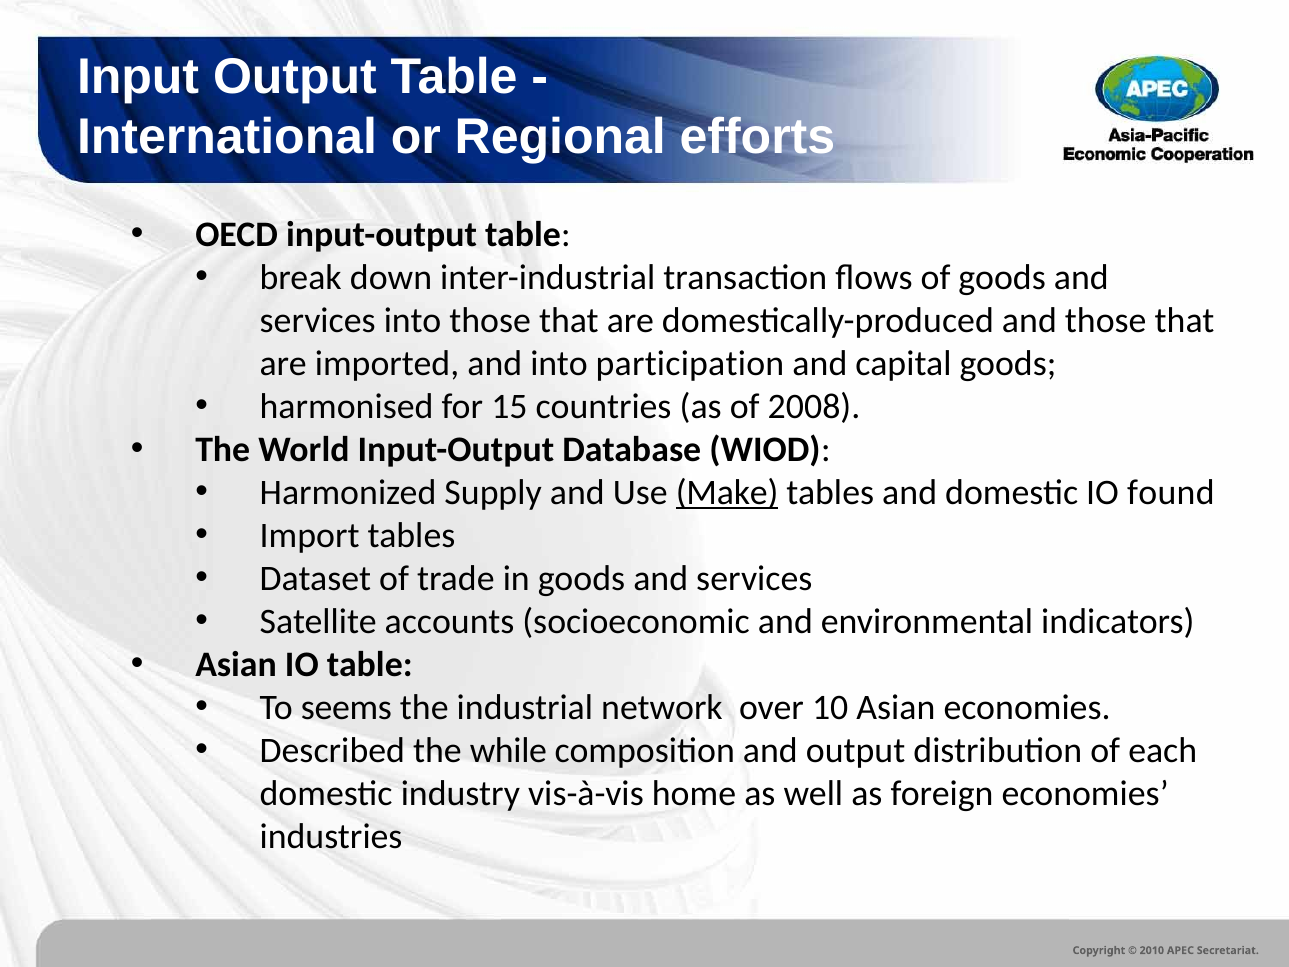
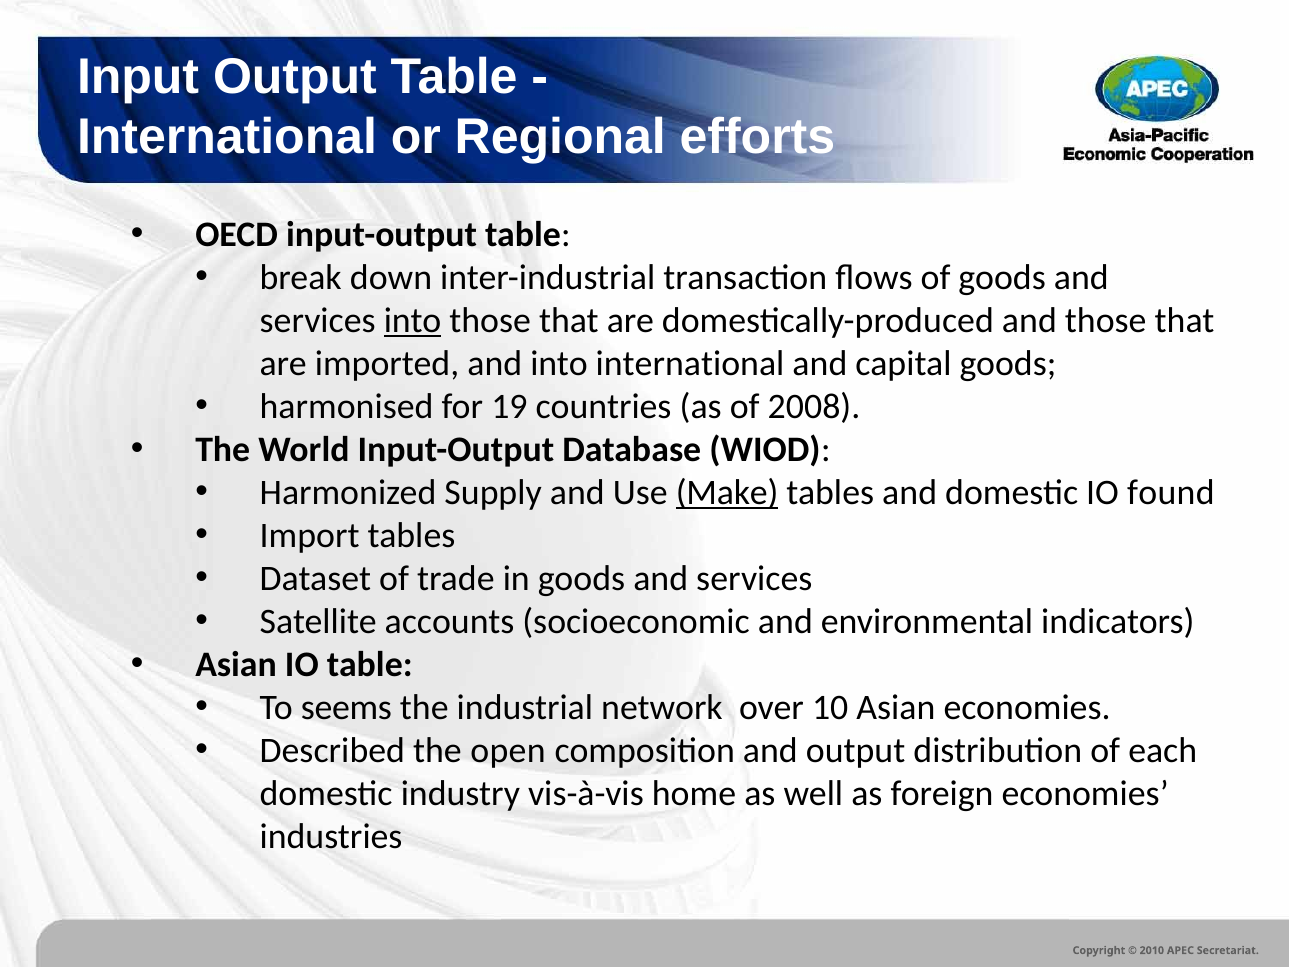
into underline: none -> present (413, 320)
into participation: participation -> international (690, 363)
15: 15 -> 19 (509, 406)
while: while -> open (508, 750)
